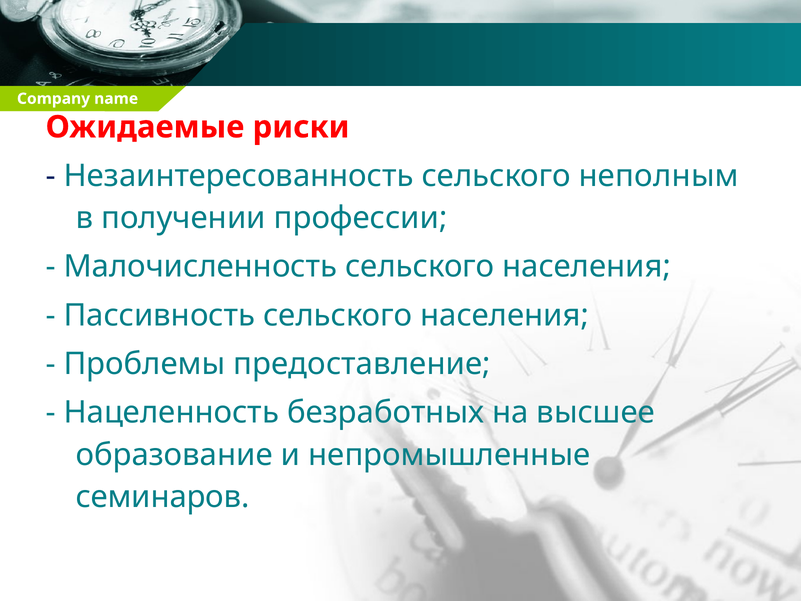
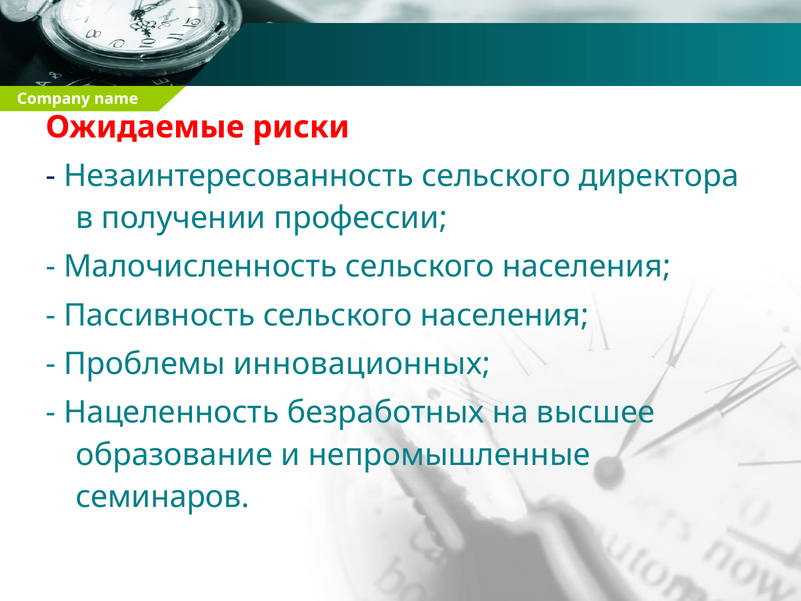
неполным: неполным -> директора (659, 176)
предоставление: предоставление -> инновационных (362, 364)
